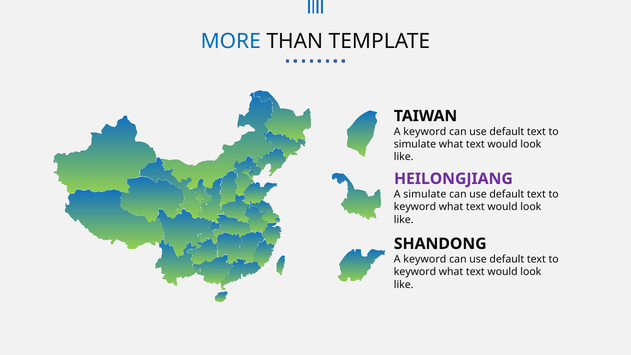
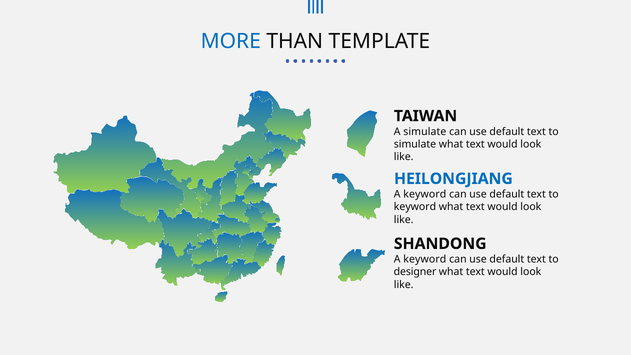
keyword: keyword -> simulate (425, 132)
HEILONGJIANG colour: purple -> blue (453, 179)
simulate: simulate -> keyword (425, 194)
keyword: keyword -> designer (415, 272)
